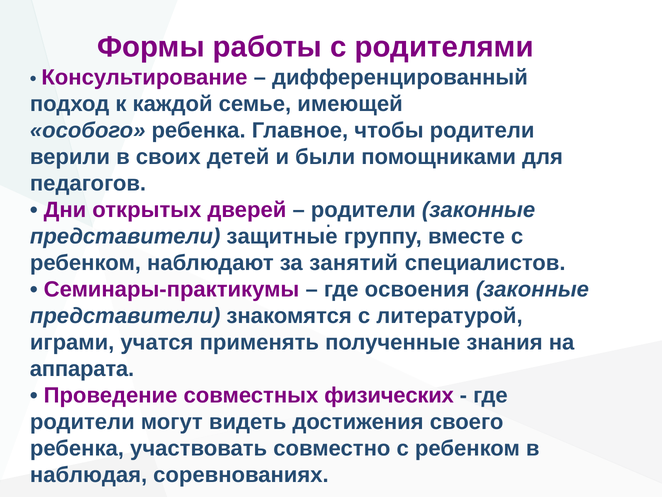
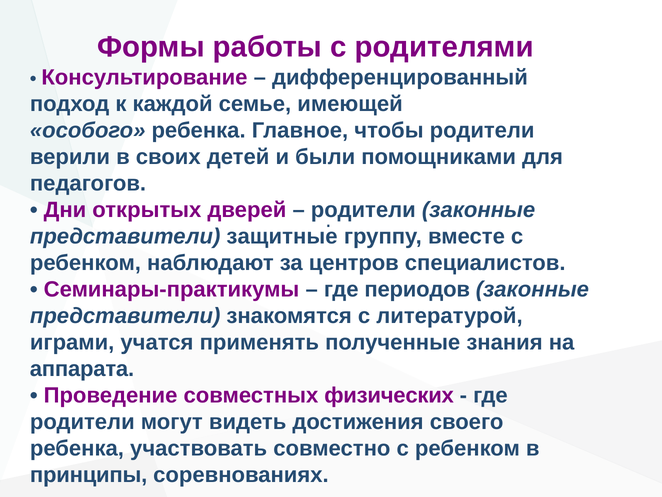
занятий: занятий -> центров (354, 263)
освоения: освоения -> периодов (417, 289)
наблюдая: наблюдая -> принципы (89, 475)
